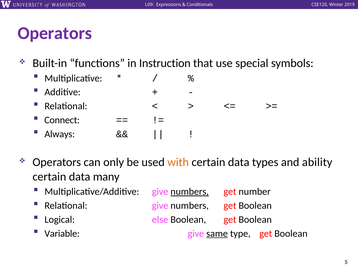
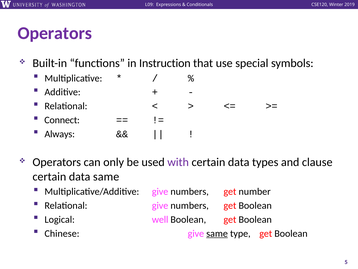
with colour: orange -> purple (178, 162)
ability: ability -> clause (317, 162)
data many: many -> same (106, 176)
numbers underline: present -> none (190, 191)
else: else -> well (160, 219)
Variable: Variable -> Chinese (62, 233)
